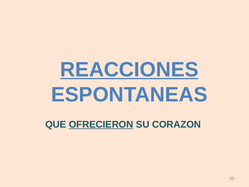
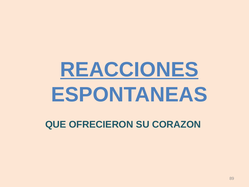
OFRECIERON underline: present -> none (101, 124)
